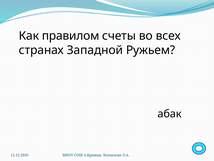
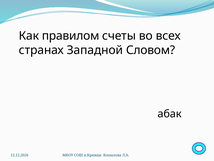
Ружьем: Ружьем -> Словом (151, 50)
